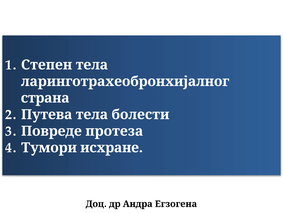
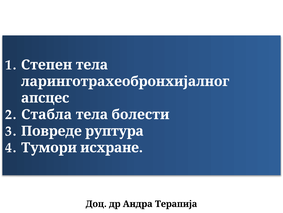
страна: страна -> апсцес (45, 98)
Путева: Путева -> Стабла (47, 114)
протеза: протеза -> руптура (114, 131)
Егзогена: Егзогена -> Терапија (176, 203)
